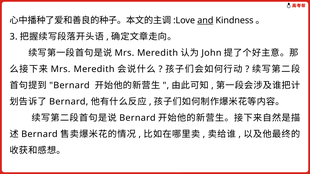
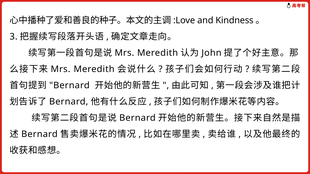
and underline: present -> none (205, 20)
